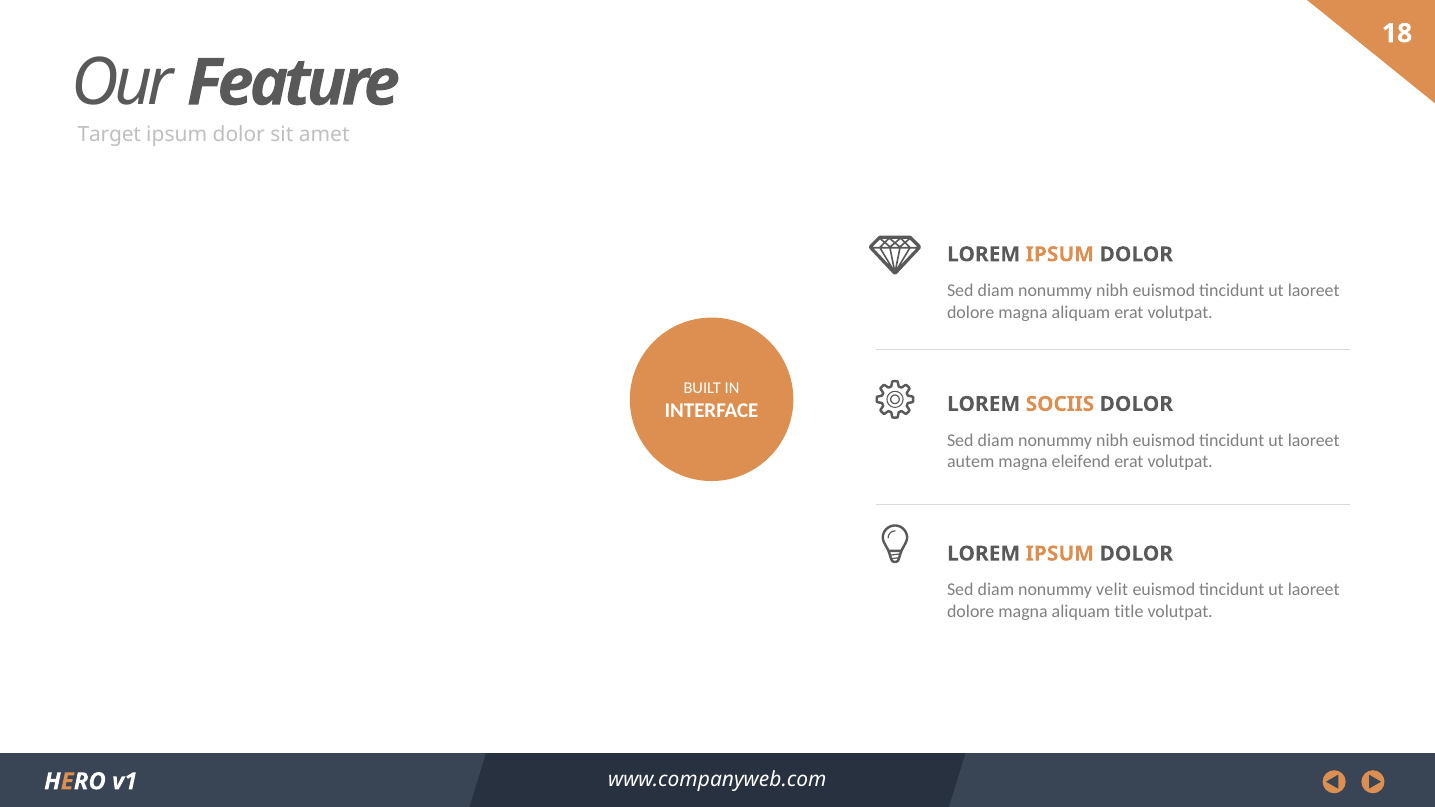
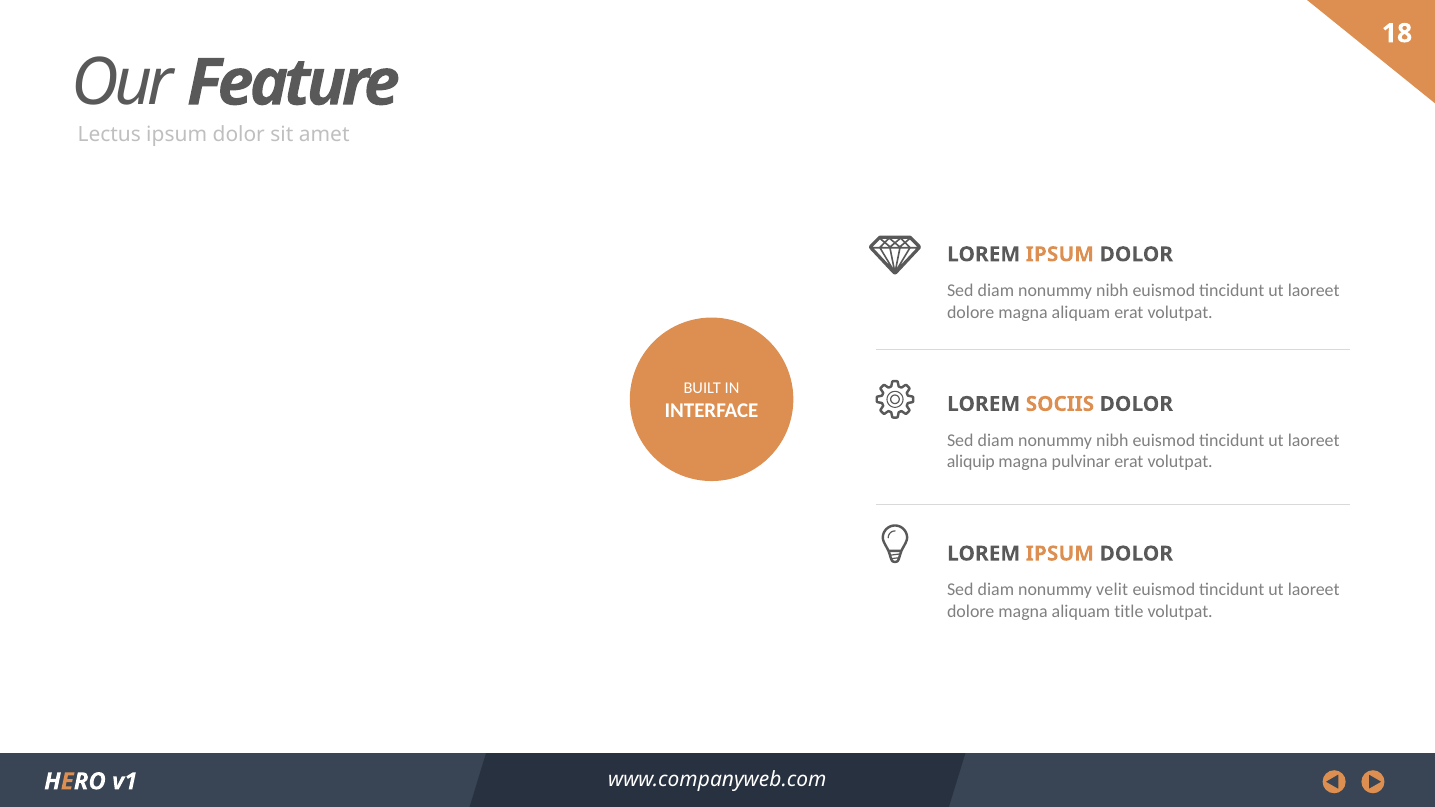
Target: Target -> Lectus (109, 135)
autem: autem -> aliquip (971, 462)
eleifend: eleifend -> pulvinar (1081, 462)
